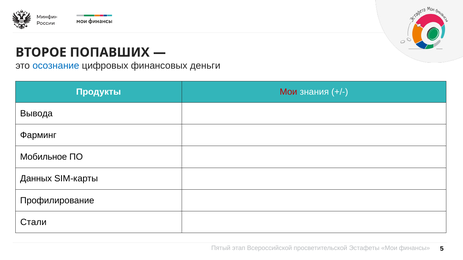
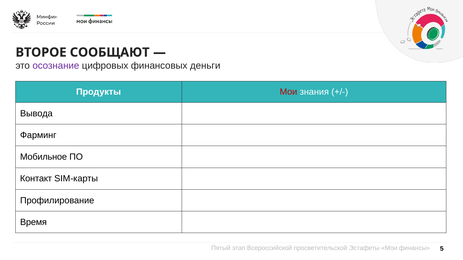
ПОПАВШИХ: ПОПАВШИХ -> СООБЩАЮТ (110, 52)
осознание colour: blue -> purple (56, 66)
Данных: Данных -> Контакт (36, 179)
Стали: Стали -> Время (34, 222)
